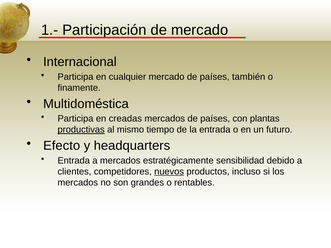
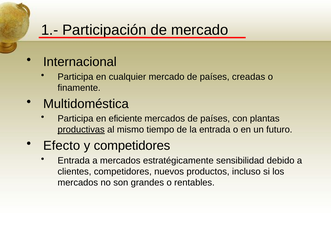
también: también -> creadas (249, 77)
creadas: creadas -> eficiente (125, 119)
y headquarters: headquarters -> competidores (132, 146)
nuevos underline: present -> none (169, 172)
